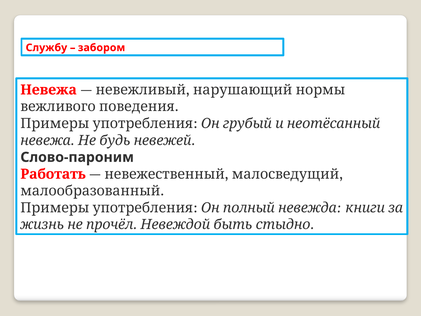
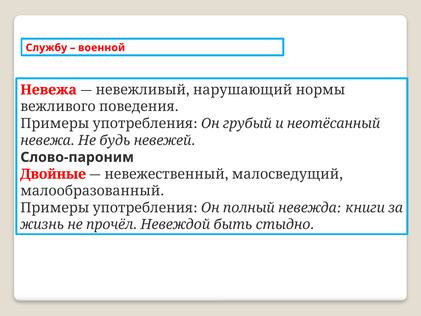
забором: забором -> военной (102, 48)
Работать: Работать -> Двойные (53, 174)
